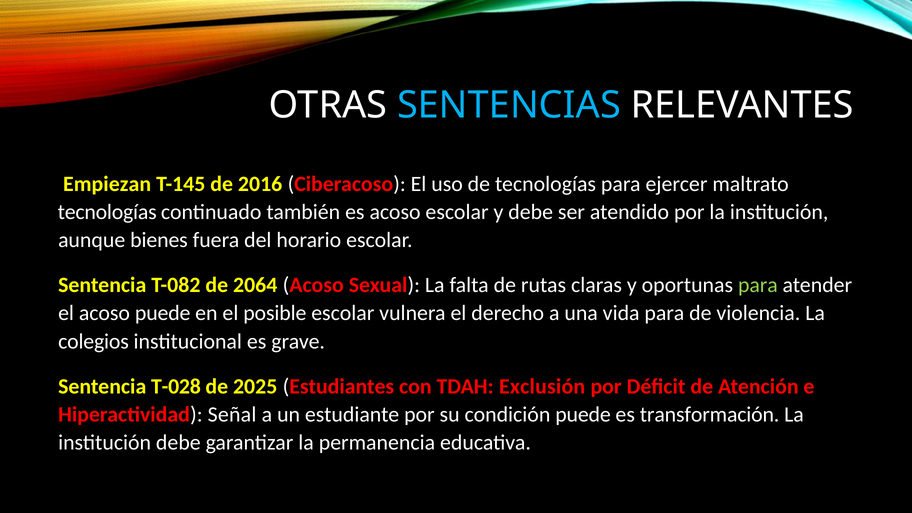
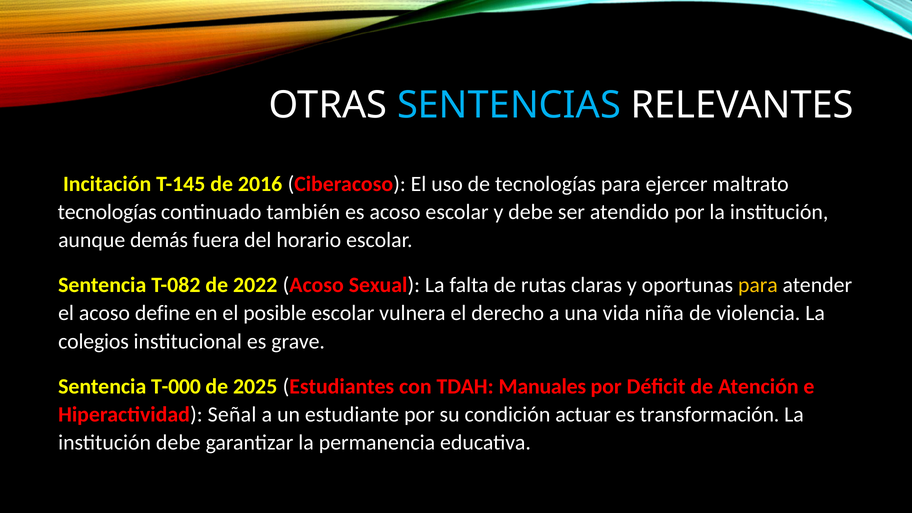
Empiezan: Empiezan -> Incitación (107, 184)
bienes: bienes -> demás (159, 240)
2064: 2064 -> 2022 (255, 285)
para colour: light green -> yellow (758, 285)
acoso puede: puede -> define (163, 313)
vida para: para -> niña (664, 313)
T-028: T-028 -> T-000 (176, 386)
Exclusión: Exclusión -> Manuales (542, 386)
condición puede: puede -> actuar (583, 414)
